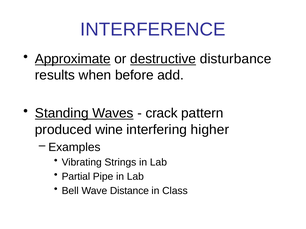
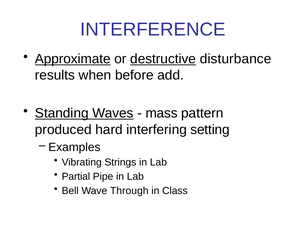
crack: crack -> mass (162, 114)
wine: wine -> hard (109, 130)
higher: higher -> setting (210, 130)
Distance: Distance -> Through (129, 191)
